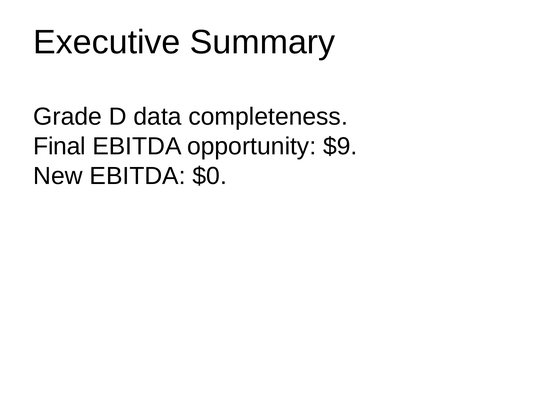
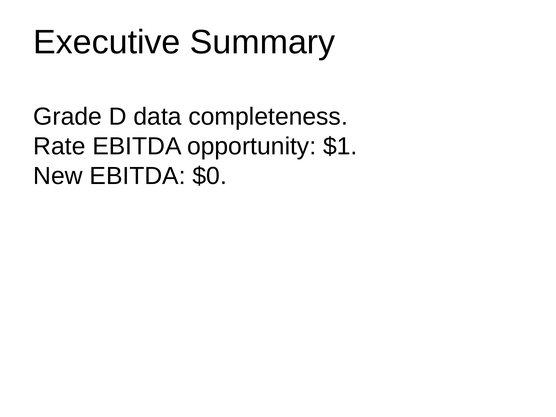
Final: Final -> Rate (59, 146)
$9: $9 -> $1 (340, 146)
